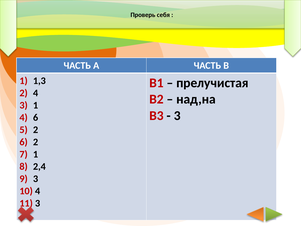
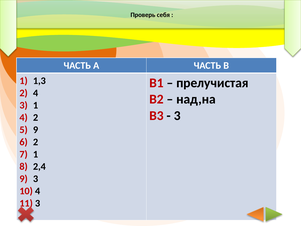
4 6: 6 -> 2 (36, 117)
2: 2 -> 9 (36, 130)
